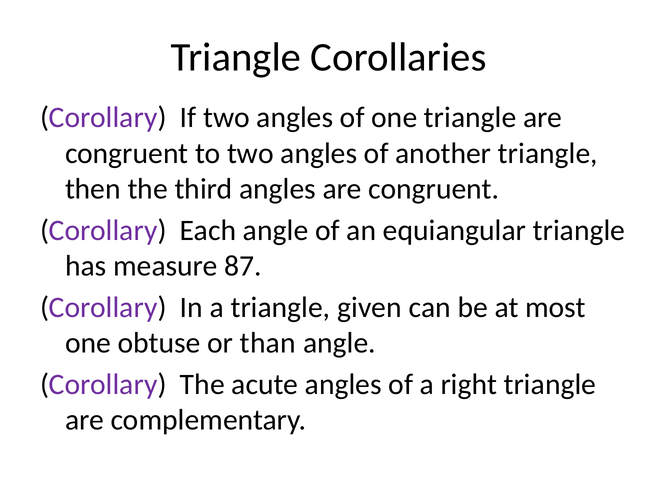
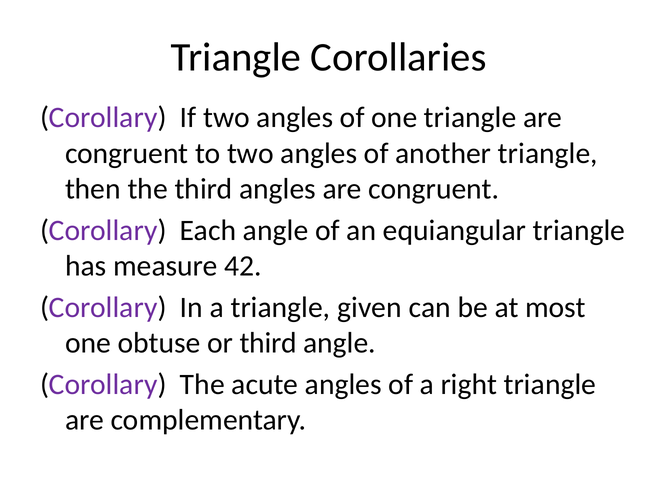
87: 87 -> 42 (243, 266)
or than: than -> third (268, 343)
